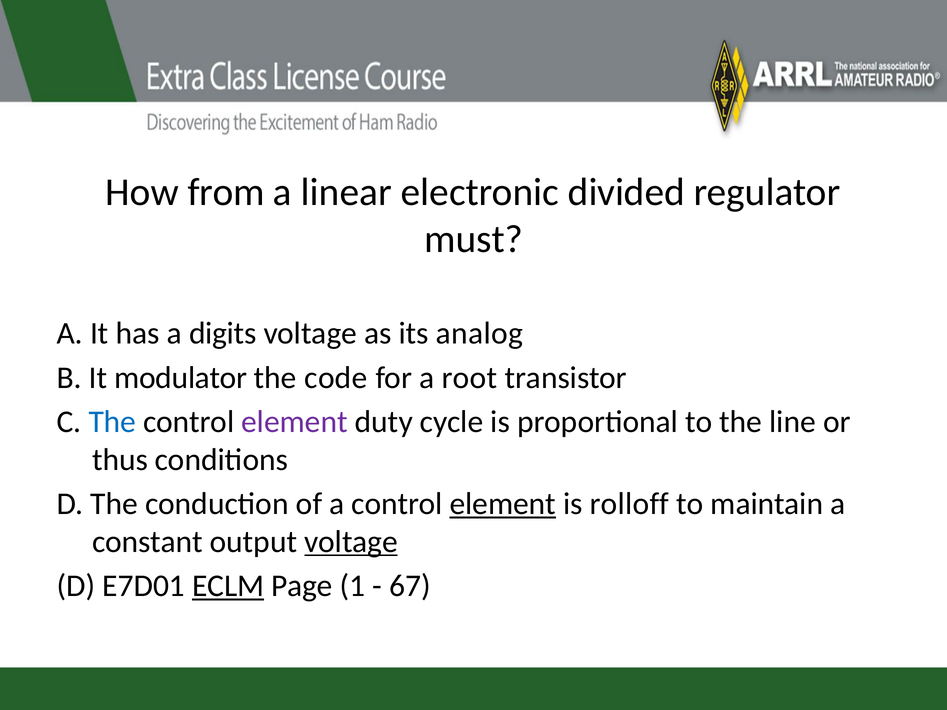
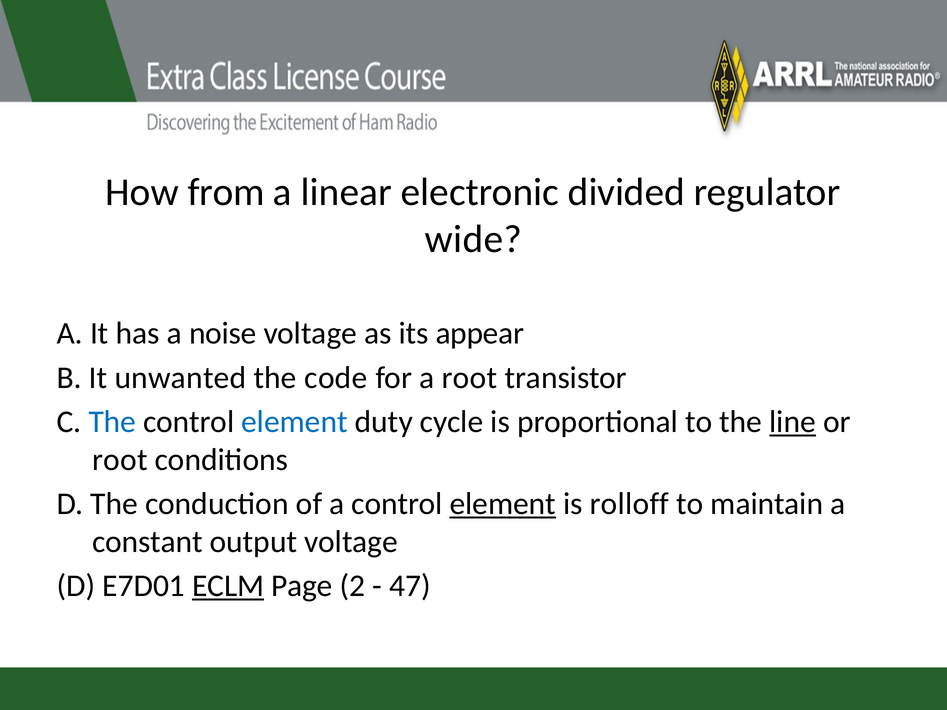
must: must -> wide (473, 239)
digits: digits -> noise (223, 334)
analog: analog -> appear (480, 334)
modulator: modulator -> unwanted (181, 378)
element colour: purple -> blue (295, 422)
line underline: none -> present (793, 422)
thus: thus -> root (120, 460)
voltage underline: present -> none (351, 542)
1: 1 -> 2 (352, 586)
67: 67 -> 47 (410, 586)
